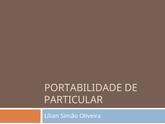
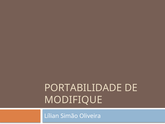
PARTICULAR: PARTICULAR -> MODIFIQUE (73, 100)
